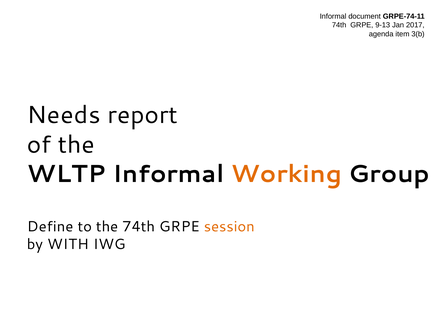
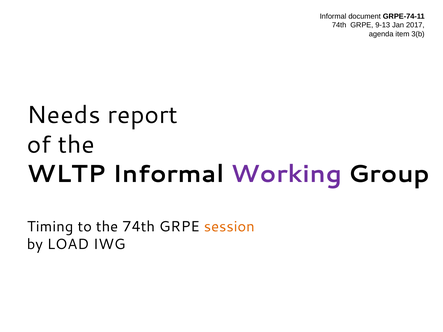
Working colour: orange -> purple (286, 174)
Define: Define -> Timing (50, 227)
WITH: WITH -> LOAD (68, 244)
